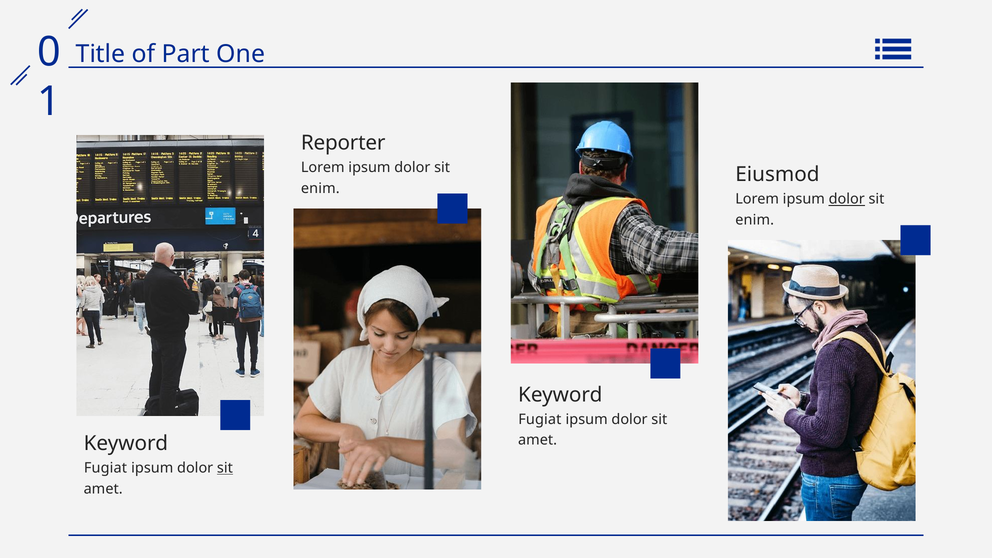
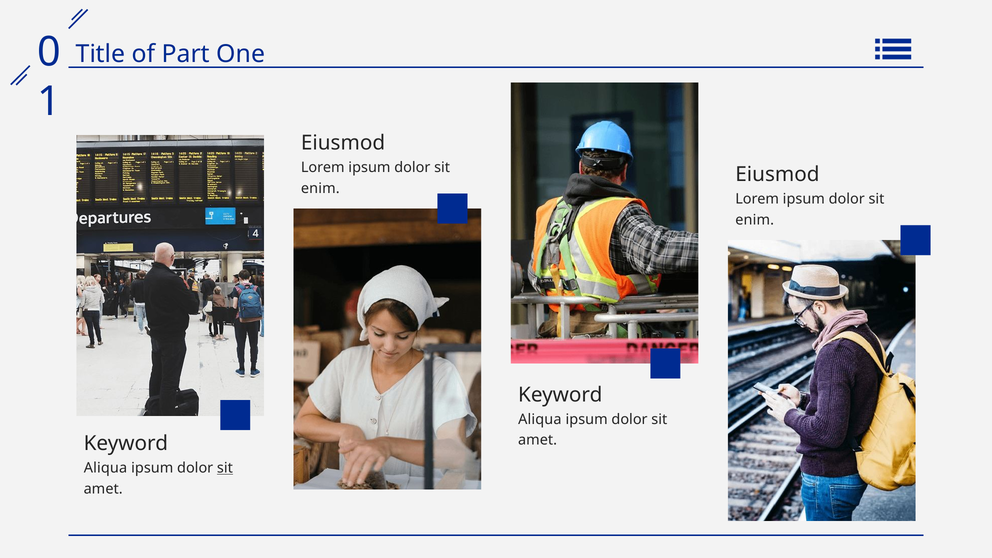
Reporter: Reporter -> Eiusmod (343, 143)
dolor underline: present -> none (847, 199)
Fugiat: Fugiat -> Aliqua (540, 419)
Fugiat: Fugiat -> Aliqua (105, 468)
